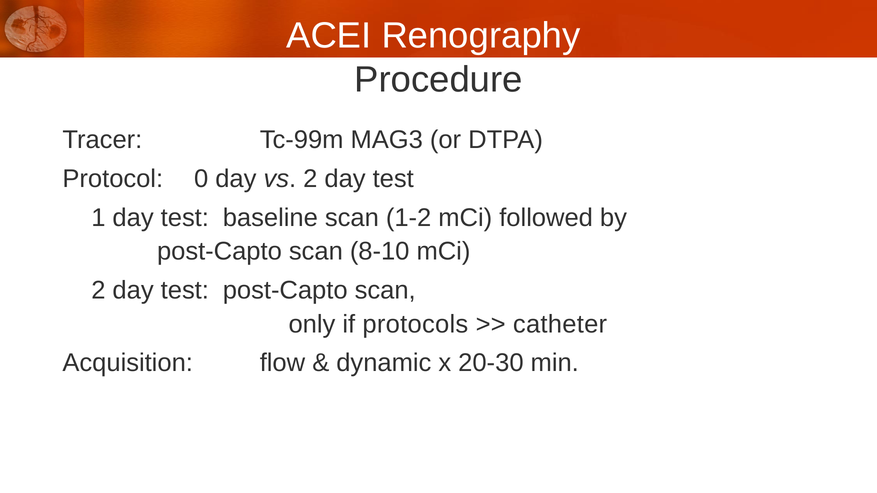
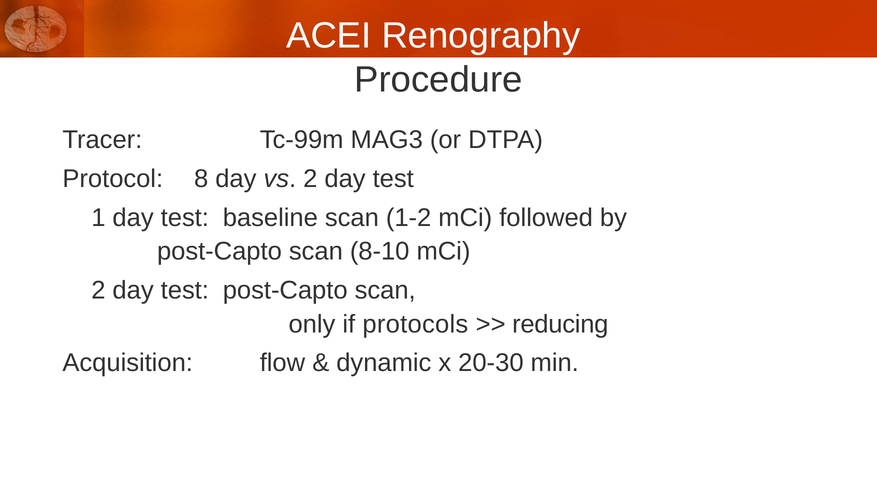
0: 0 -> 8 (201, 179)
catheter: catheter -> reducing (560, 324)
